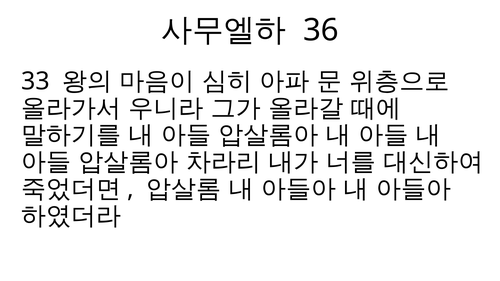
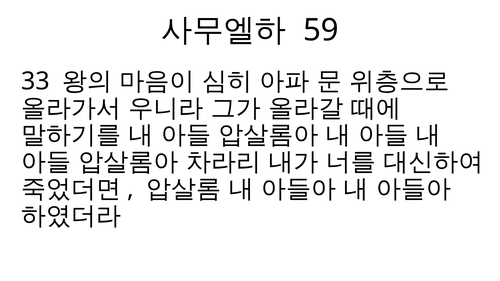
36: 36 -> 59 (321, 30)
